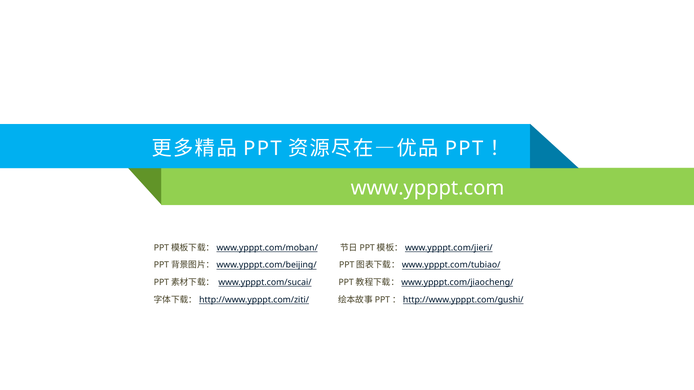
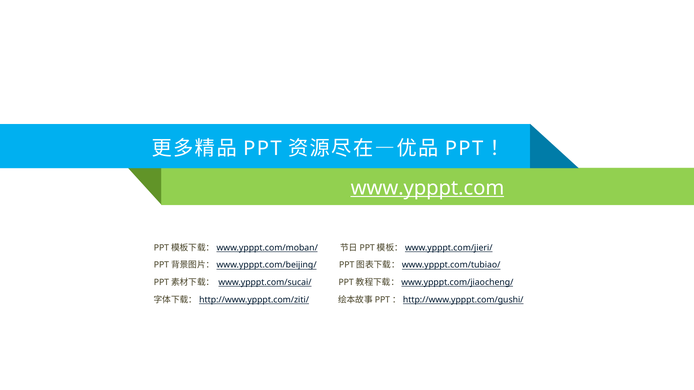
www.ypppt.com underline: none -> present (428, 188)
